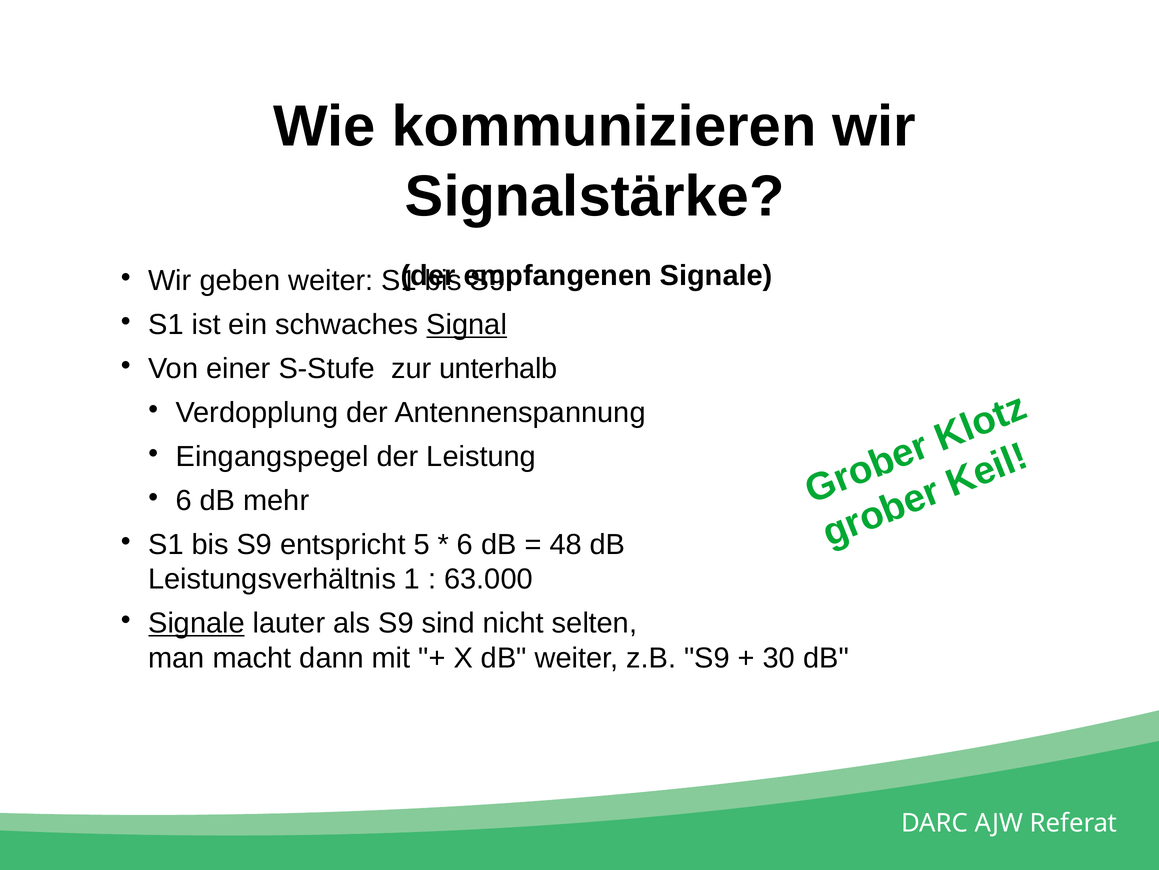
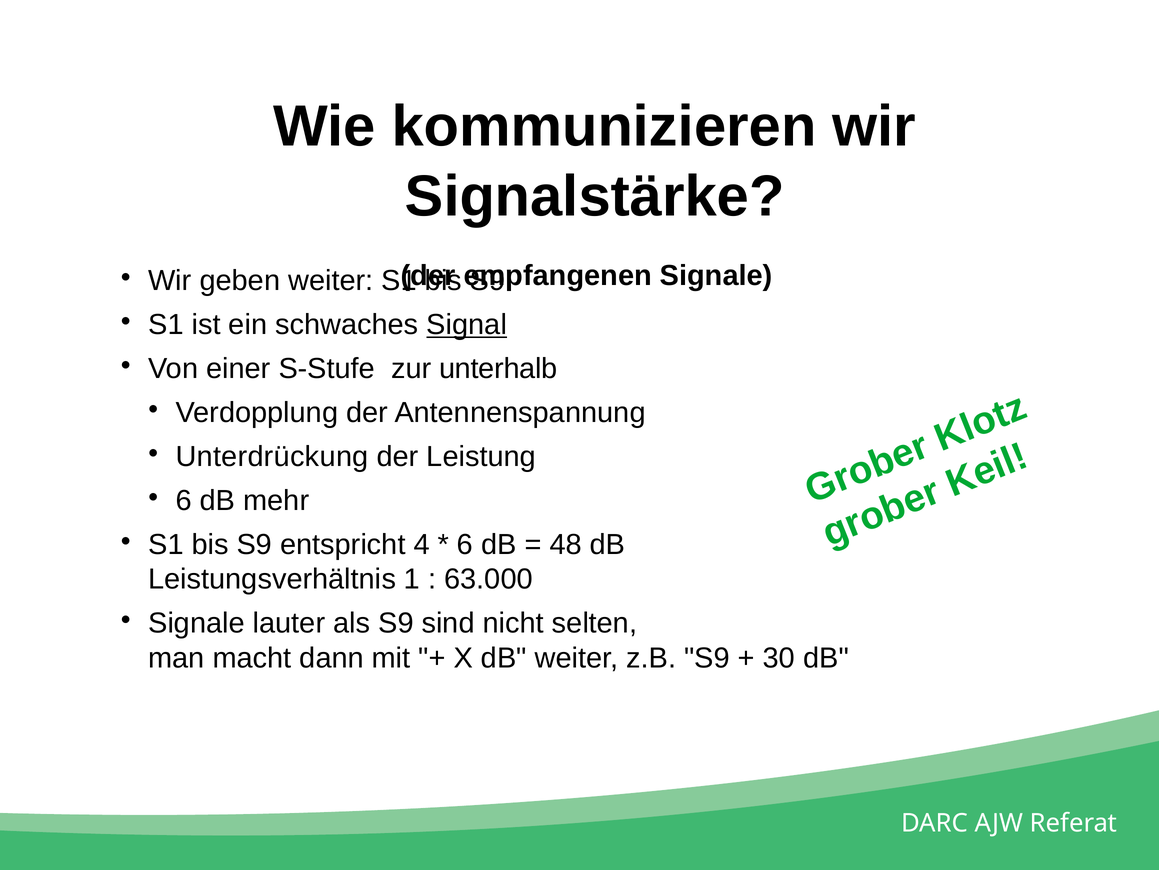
Eingangspegel: Eingangspegel -> Unterdrückung (272, 456)
5: 5 -> 4 (422, 544)
Signale underline: present -> none (196, 623)
